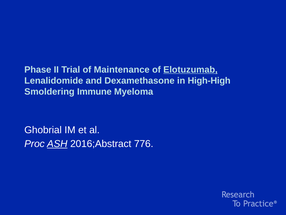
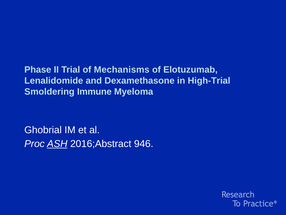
Maintenance: Maintenance -> Mechanisms (122, 70)
Elotuzumab underline: present -> none (190, 70)
High-High: High-High -> High-Trial (209, 80)
776: 776 -> 946 (144, 144)
